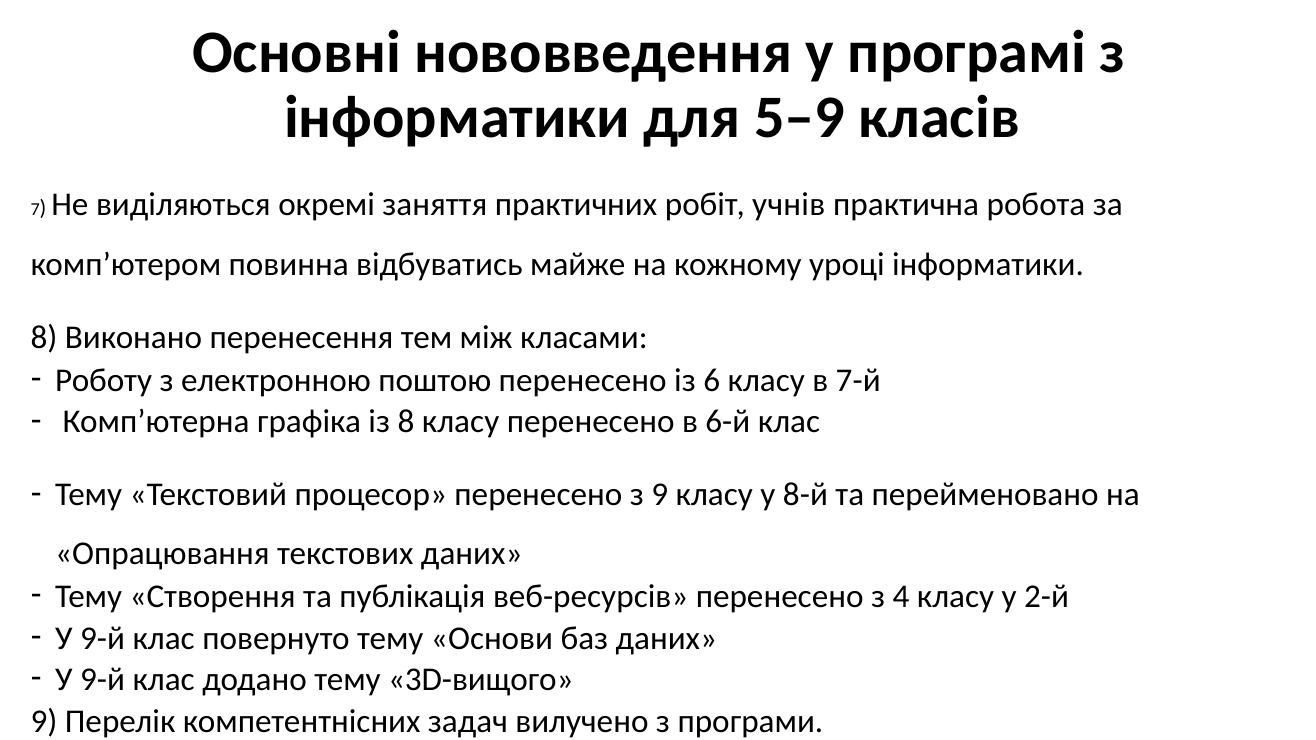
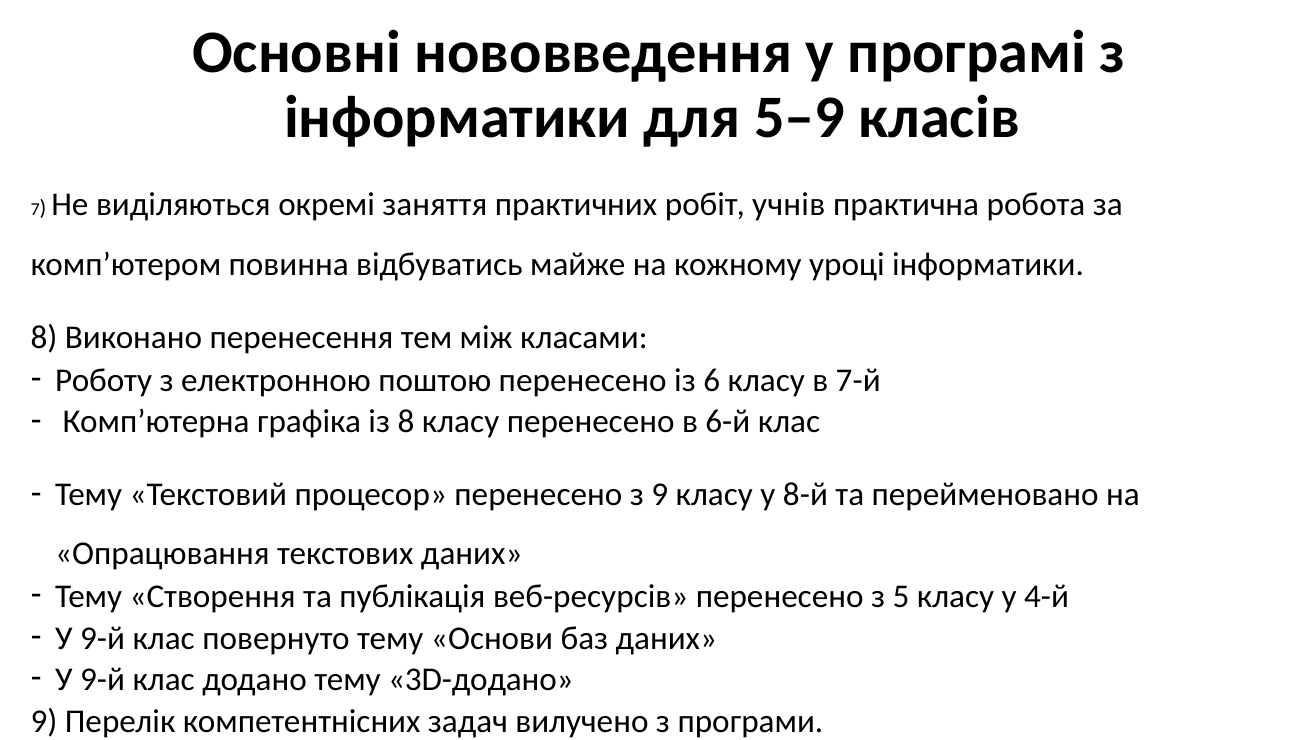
4: 4 -> 5 (901, 597)
2-й: 2-й -> 4-й (1047, 597)
3D-вищого: 3D-вищого -> 3D-додано (481, 680)
